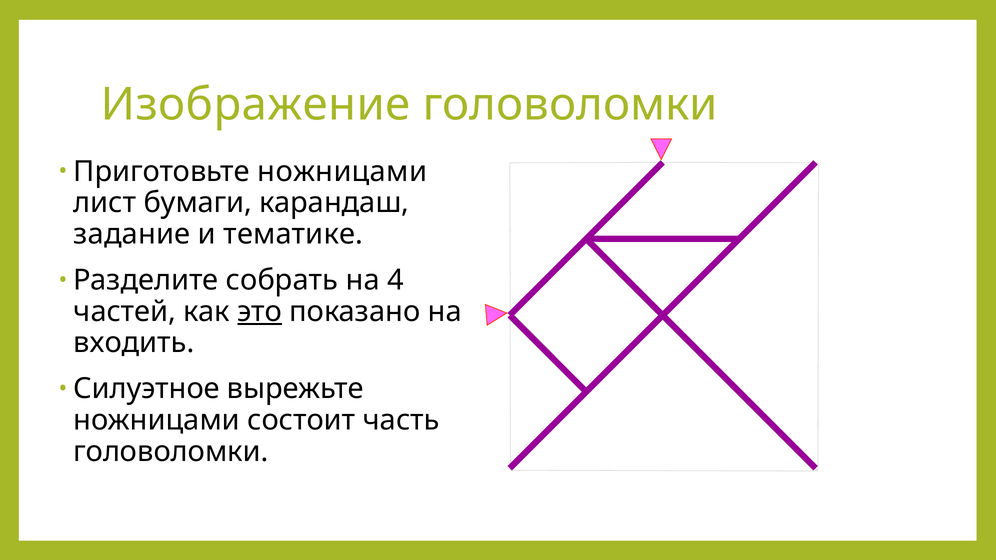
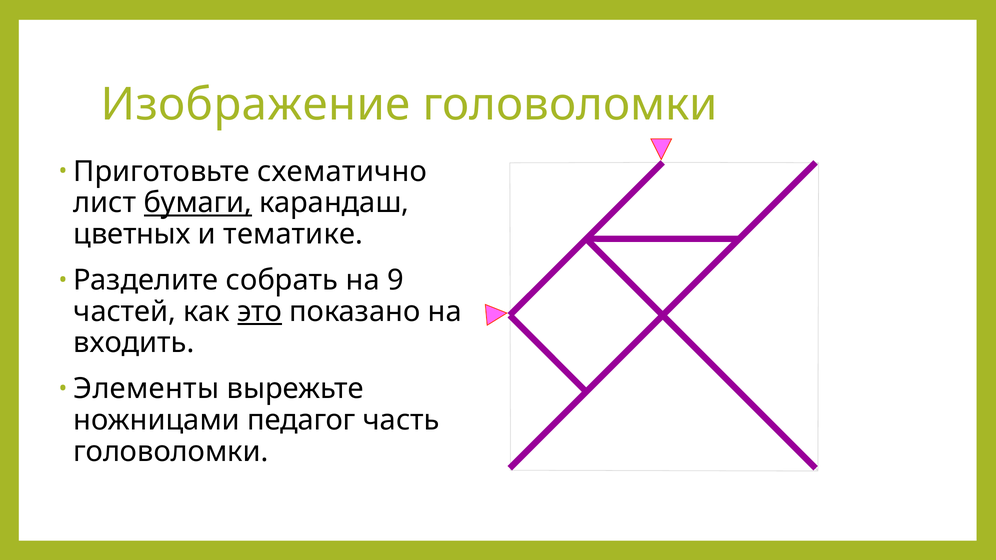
Приготовьте ножницами: ножницами -> схематично (342, 172)
бумаги underline: none -> present (198, 203)
задание: задание -> цветных (132, 234)
4: 4 -> 9 (396, 280)
Силуэтное: Силуэтное -> Элементы (146, 389)
состоит: состоит -> педагог (301, 420)
